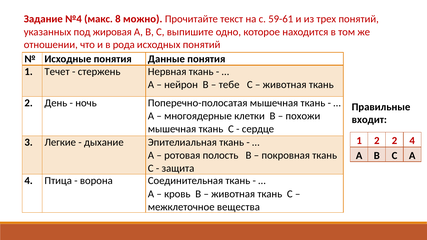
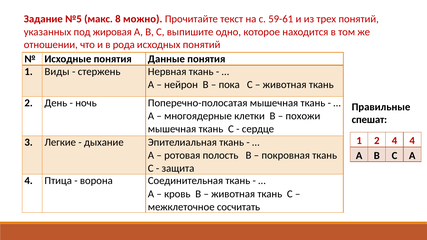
№4: №4 -> №5 (73, 19)
Течет: Течет -> Виды (57, 72)
тебе: тебе -> пока (229, 85)
входит: входит -> спешат (369, 120)
2 2: 2 -> 4 (394, 141)
вещества: вещества -> сосчитать (239, 207)
